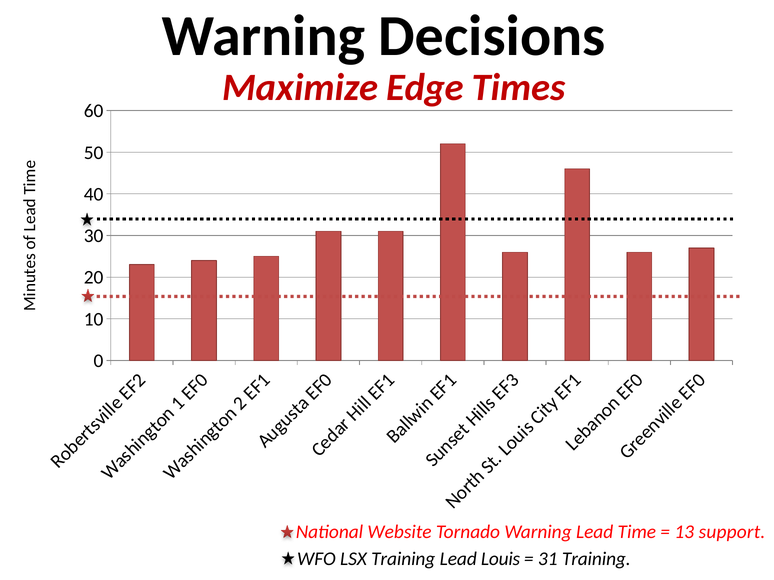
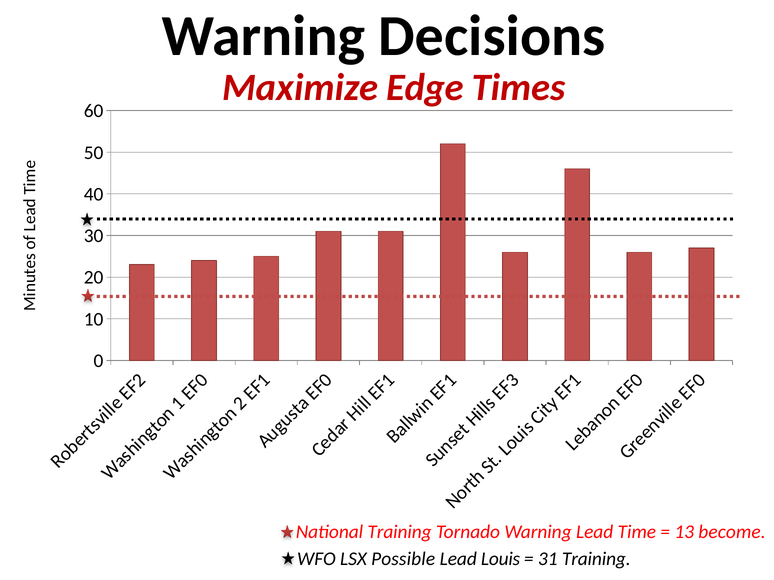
National Website: Website -> Training (400, 532)
support: support -> become (732, 532)
LSX Training: Training -> Possible (403, 560)
